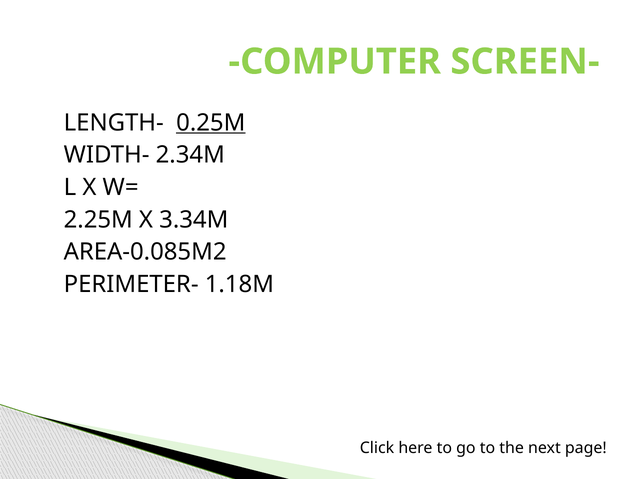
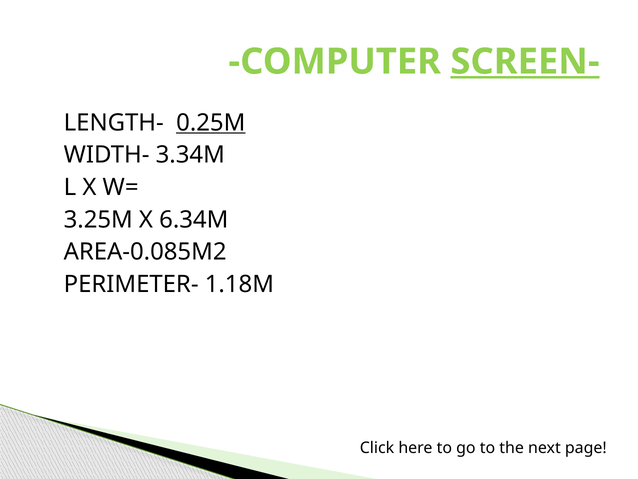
SCREEN- underline: none -> present (525, 62)
2.34M: 2.34M -> 3.34M (190, 155)
2.25M: 2.25M -> 3.25M (98, 219)
3.34M: 3.34M -> 6.34M (194, 219)
